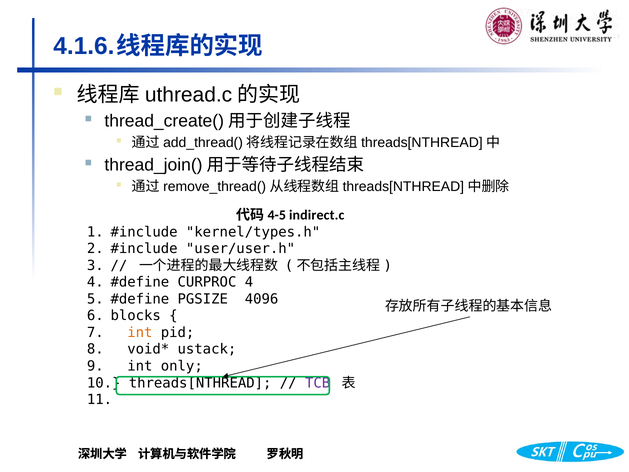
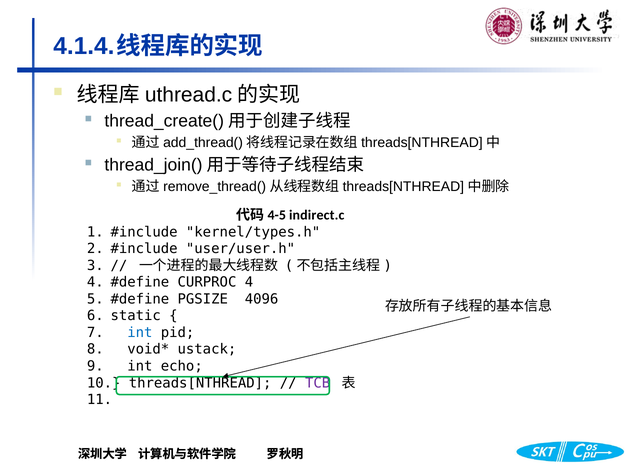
4.1.6: 4.1.6 -> 4.1.4 (84, 46)
blocks: blocks -> static (136, 316)
int colour: orange -> blue (140, 332)
only: only -> echo (182, 366)
